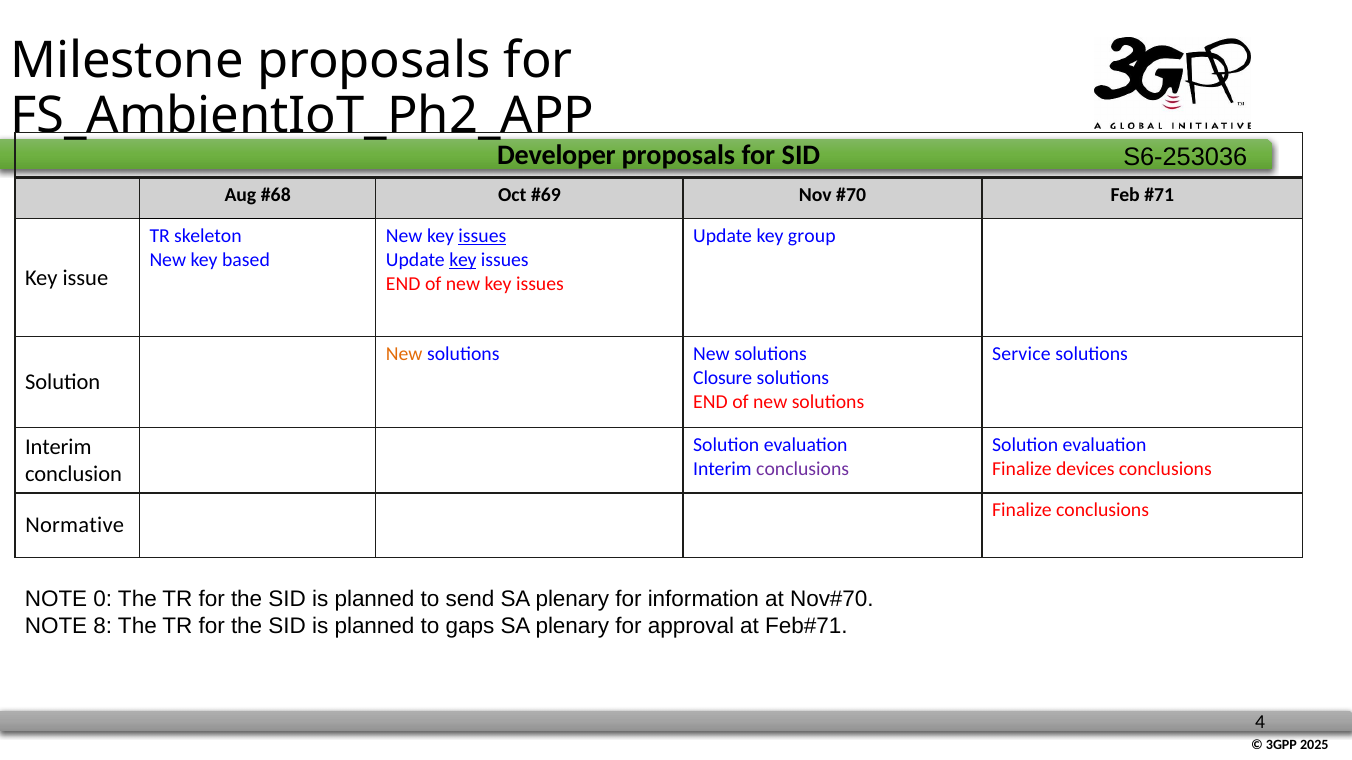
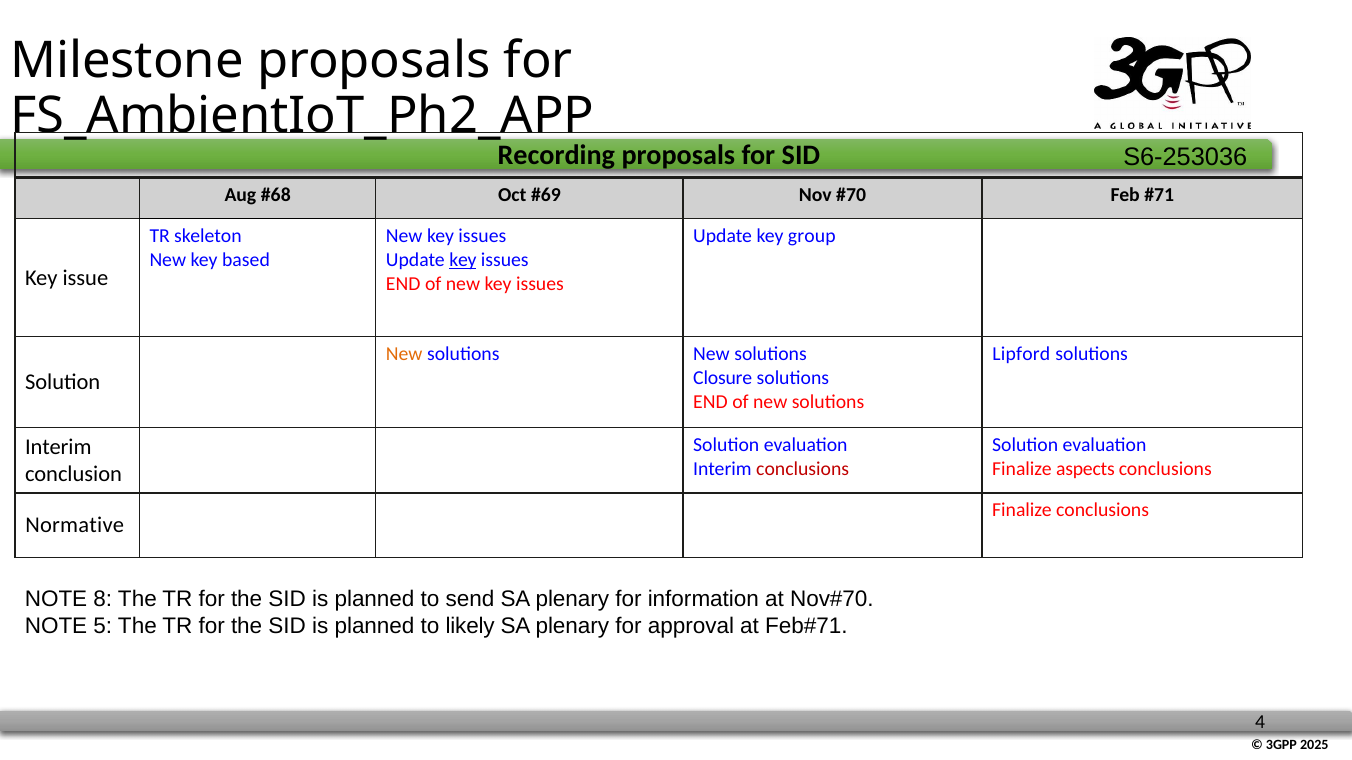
Developer: Developer -> Recording (556, 155)
issues underline: present -> none (482, 236)
Service: Service -> Lipford (1021, 354)
conclusions colour: purple -> red (803, 469)
devices: devices -> aspects (1085, 469)
0: 0 -> 8 (103, 599)
8: 8 -> 5 (103, 626)
gaps: gaps -> likely (470, 626)
